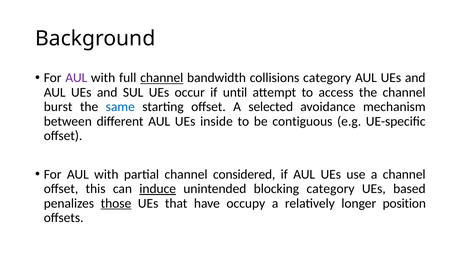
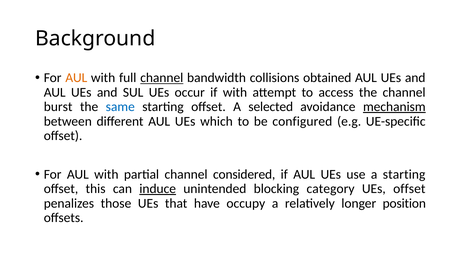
AUL colour: purple -> orange (76, 78)
collisions category: category -> obtained (327, 78)
if until: until -> with (235, 92)
mechanism underline: none -> present (394, 107)
inside: inside -> which (216, 121)
contiguous: contiguous -> configured (302, 121)
a channel: channel -> starting (404, 174)
UEs based: based -> offset (409, 189)
those underline: present -> none (116, 203)
